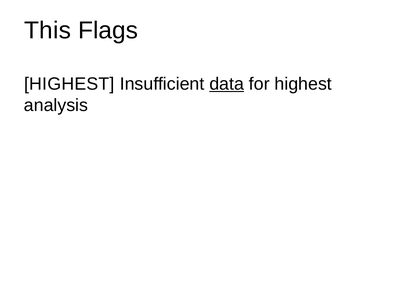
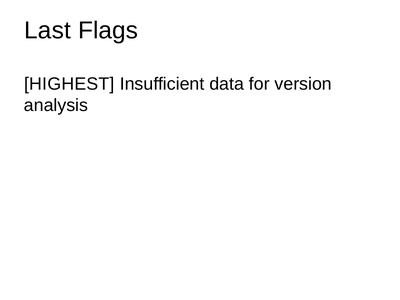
This: This -> Last (48, 30)
data underline: present -> none (227, 84)
for highest: highest -> version (303, 84)
